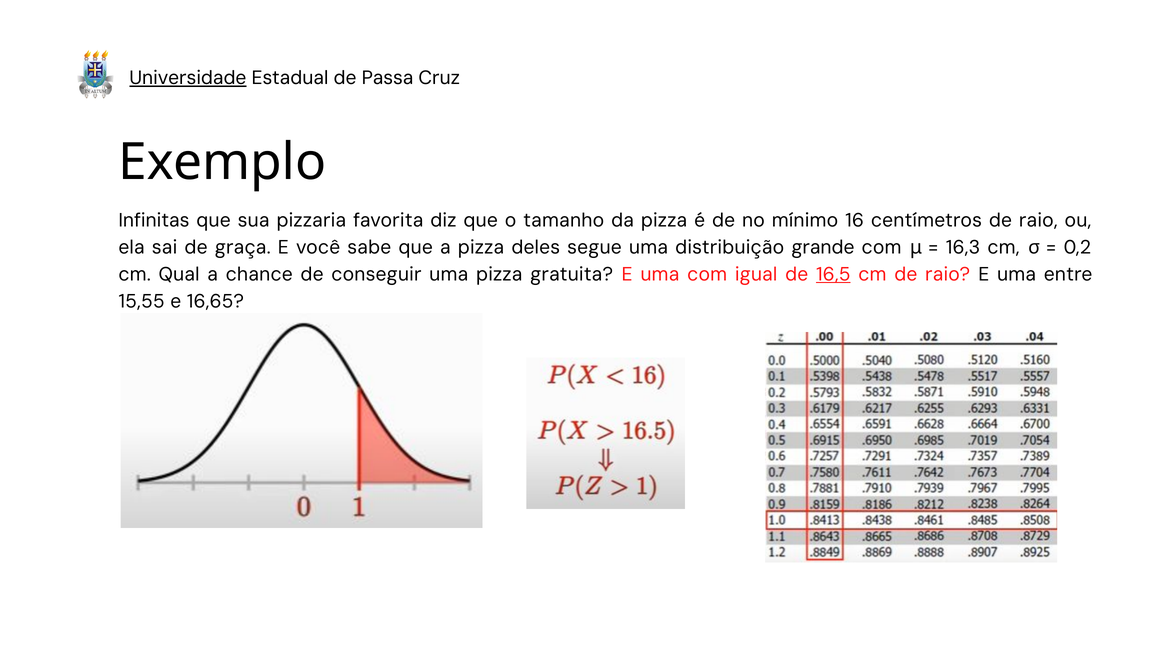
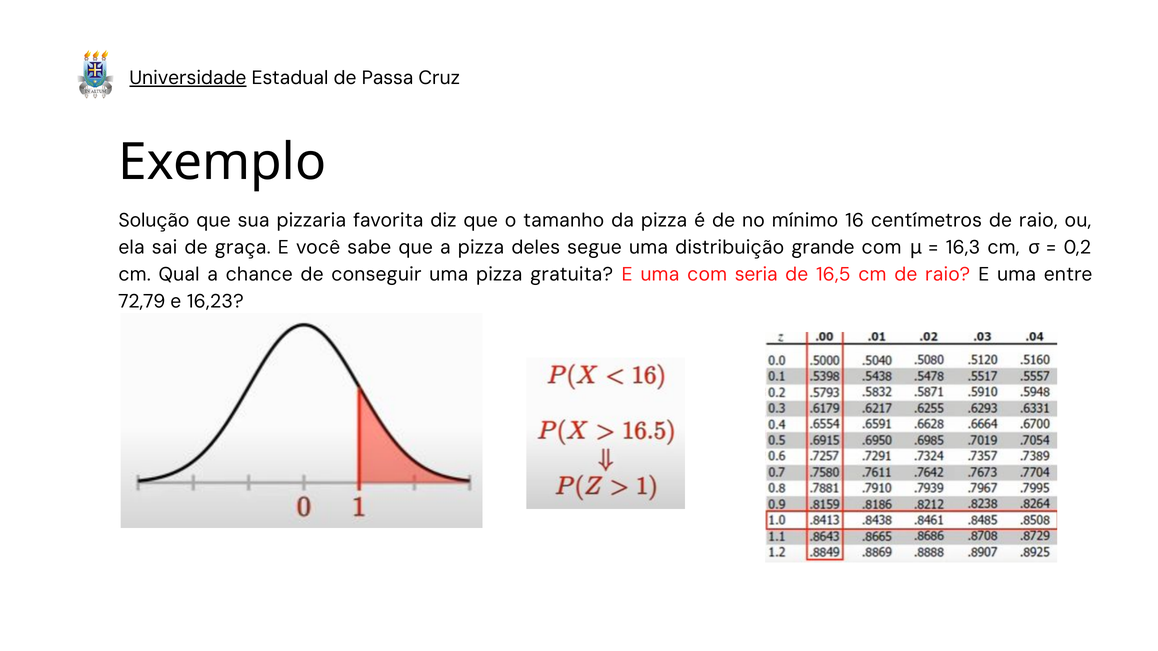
Infinitas: Infinitas -> Solução (154, 220)
igual: igual -> seria (756, 274)
16,5 underline: present -> none (833, 274)
15,55: 15,55 -> 72,79 (142, 301)
16,65: 16,65 -> 16,23 (215, 301)
